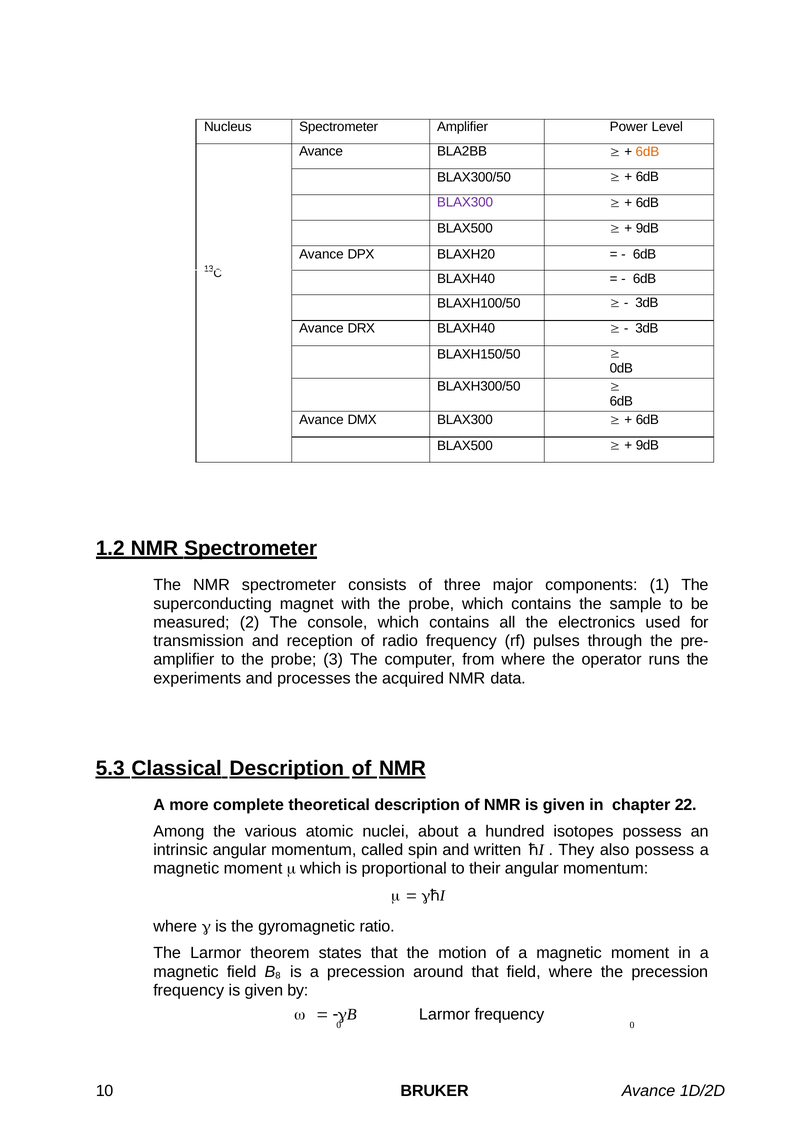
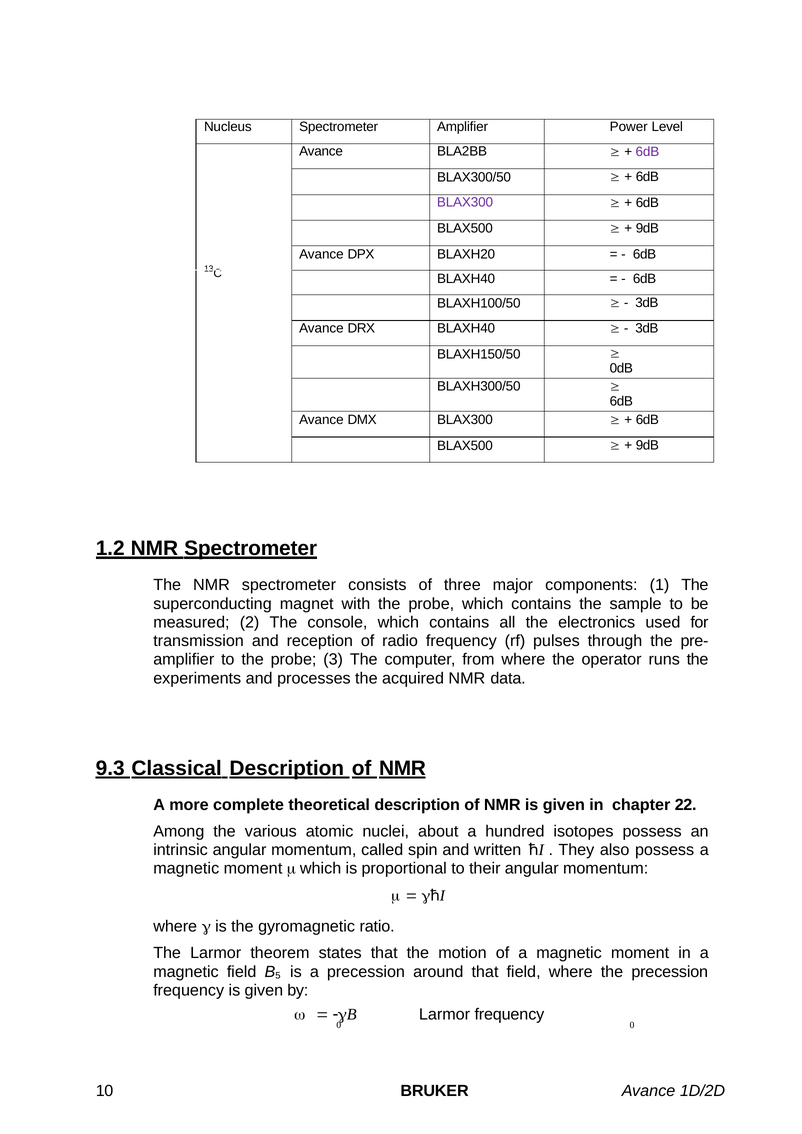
6dB colour: orange -> purple (647, 152)
5.3: 5.3 -> 9.3 (110, 769)
8: 8 -> 5 (278, 977)
